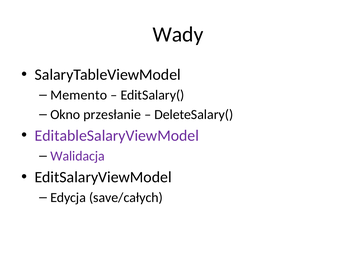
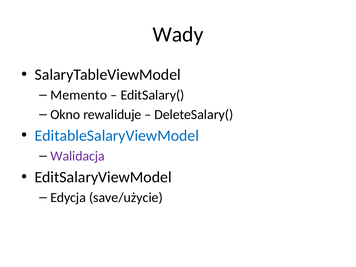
przesłanie: przesłanie -> rewaliduje (112, 114)
EditableSalaryViewModel colour: purple -> blue (117, 136)
save/całych: save/całych -> save/użycie (126, 198)
